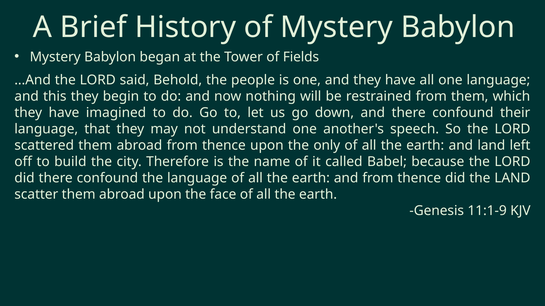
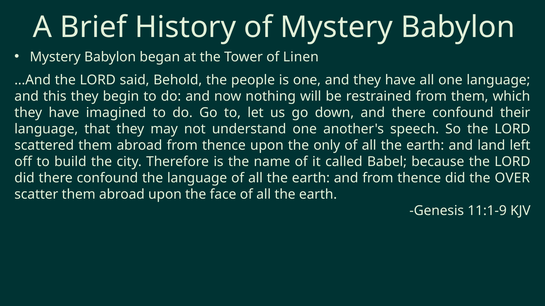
Fields: Fields -> Linen (301, 57)
the LAND: LAND -> OVER (512, 178)
